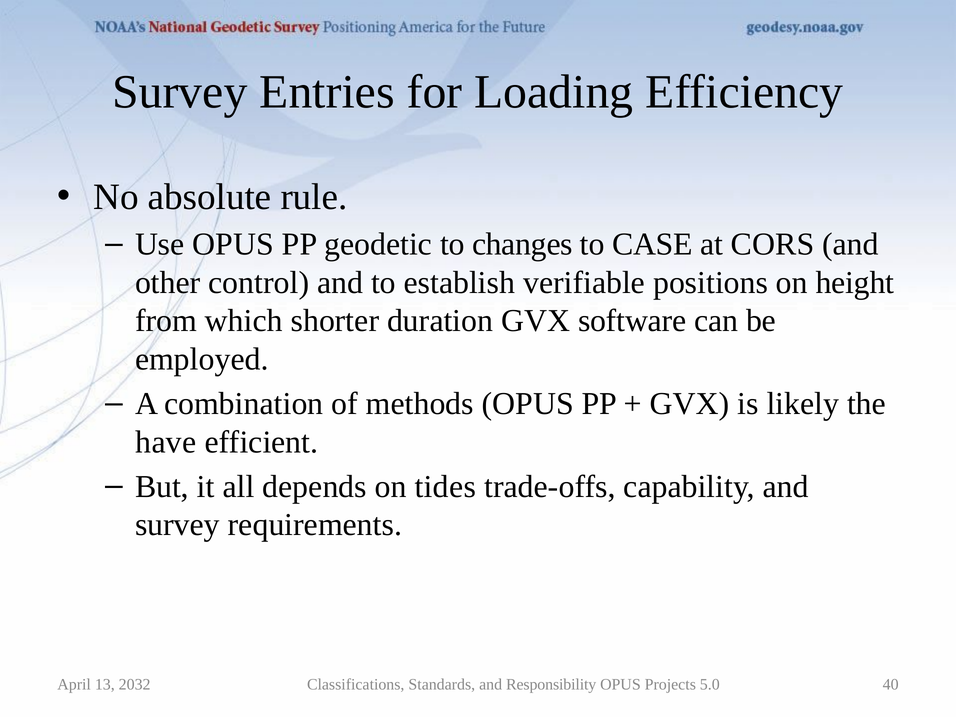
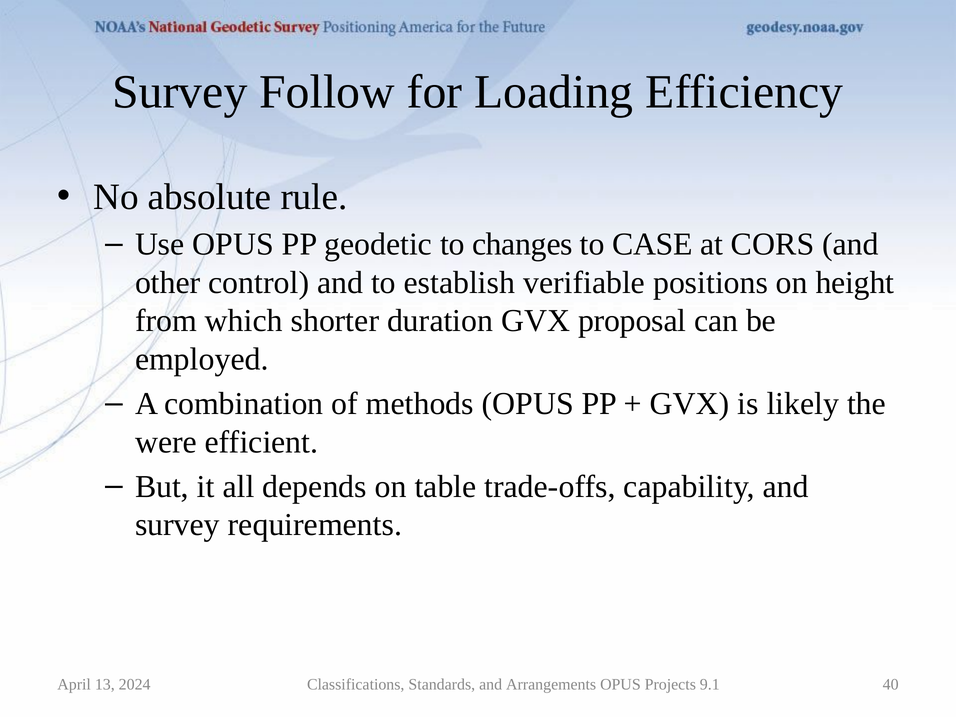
Entries: Entries -> Follow (327, 92)
software: software -> proposal (632, 321)
have: have -> were (166, 442)
tides: tides -> table (446, 487)
2032: 2032 -> 2024 (135, 685)
Responsibility: Responsibility -> Arrangements (551, 685)
5.0: 5.0 -> 9.1 (710, 685)
